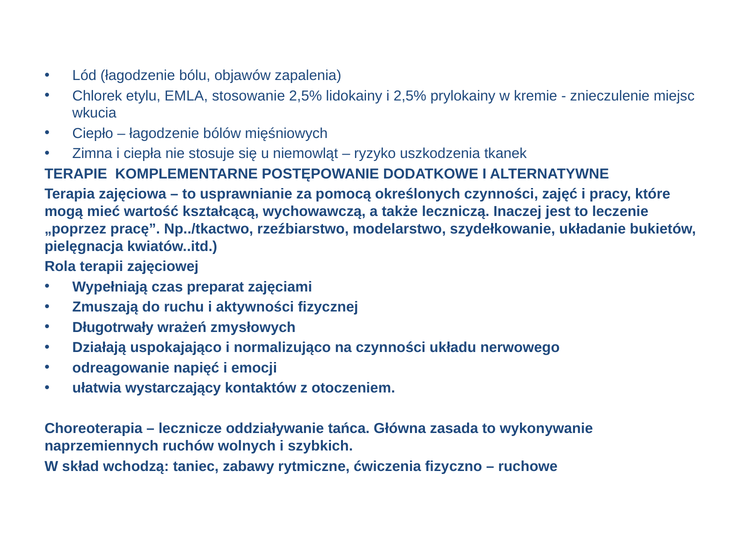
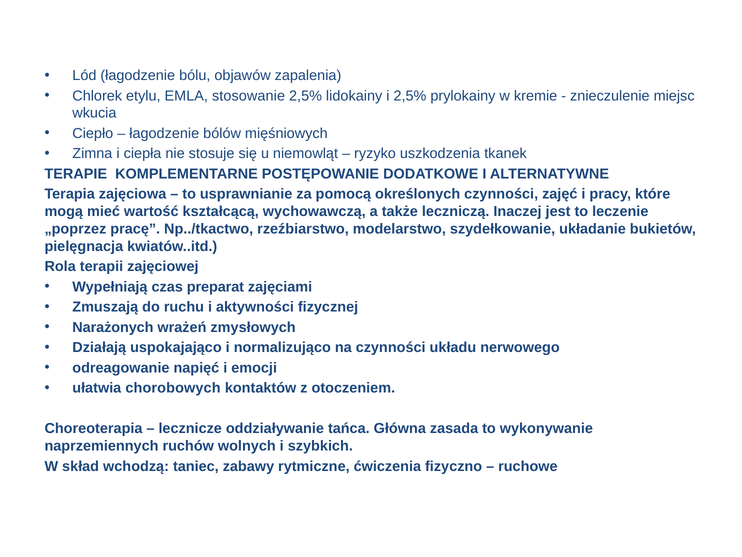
Długotrwały: Długotrwały -> Narażonych (113, 327)
wystarczający: wystarczający -> chorobowych (173, 388)
